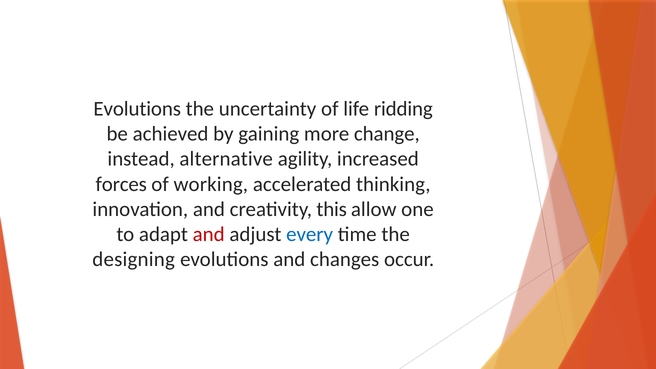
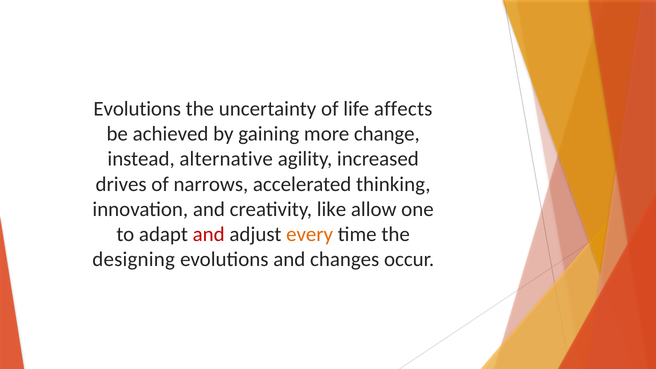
ridding: ridding -> affects (403, 109)
forces: forces -> drives (121, 184)
working: working -> narrows (211, 184)
this: this -> like (332, 209)
every colour: blue -> orange (310, 234)
